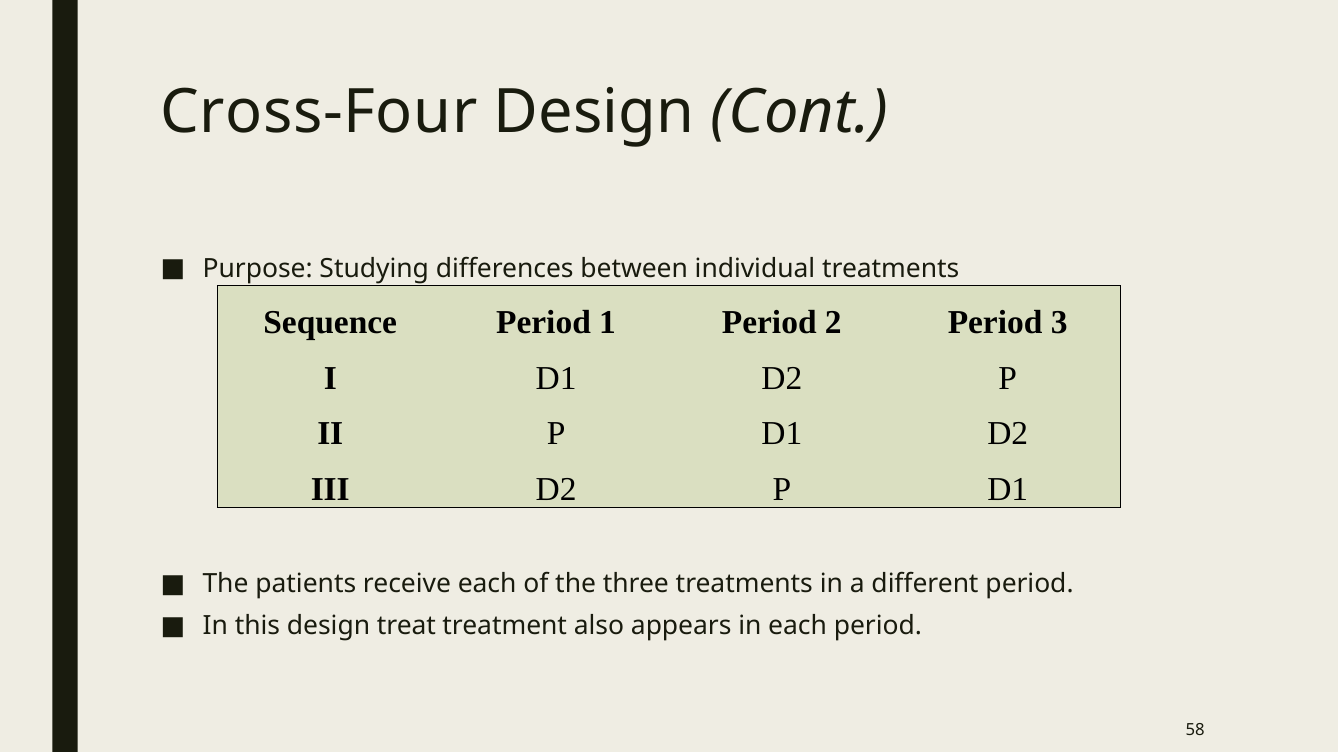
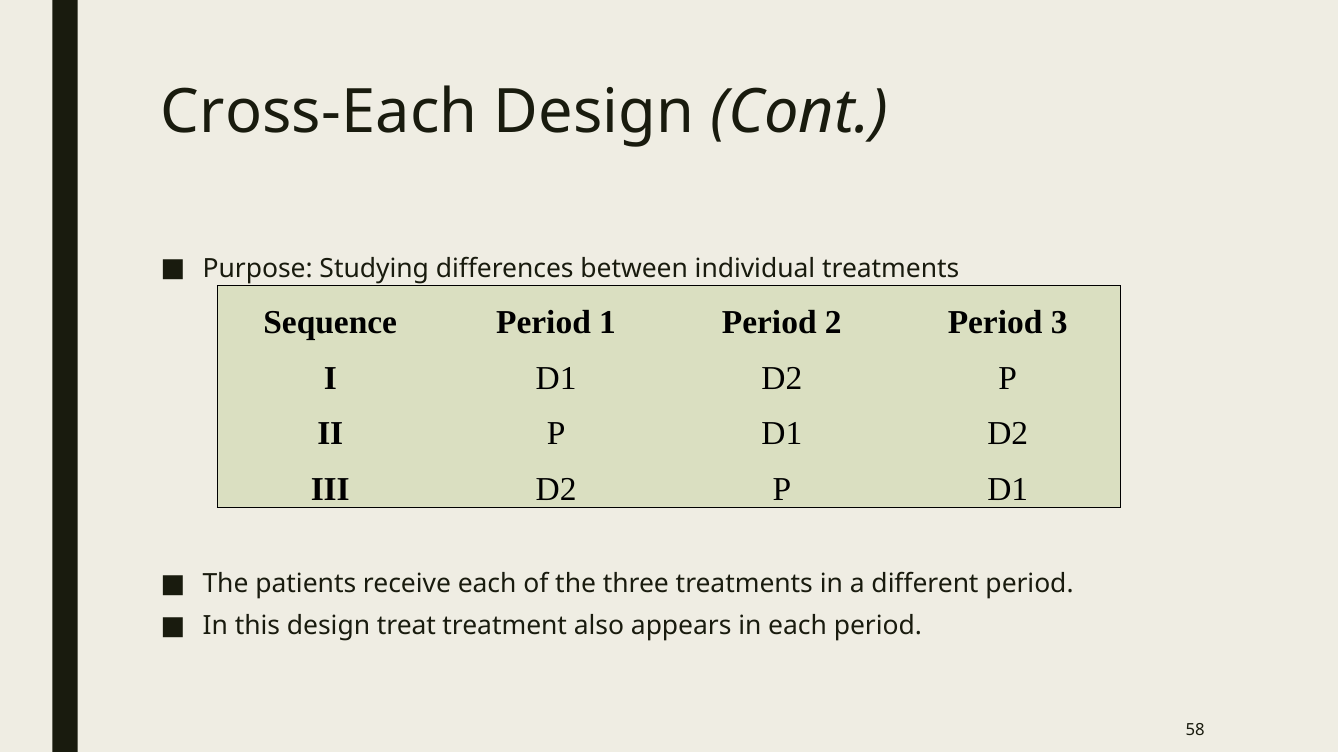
Cross-Four: Cross-Four -> Cross-Each (319, 112)
